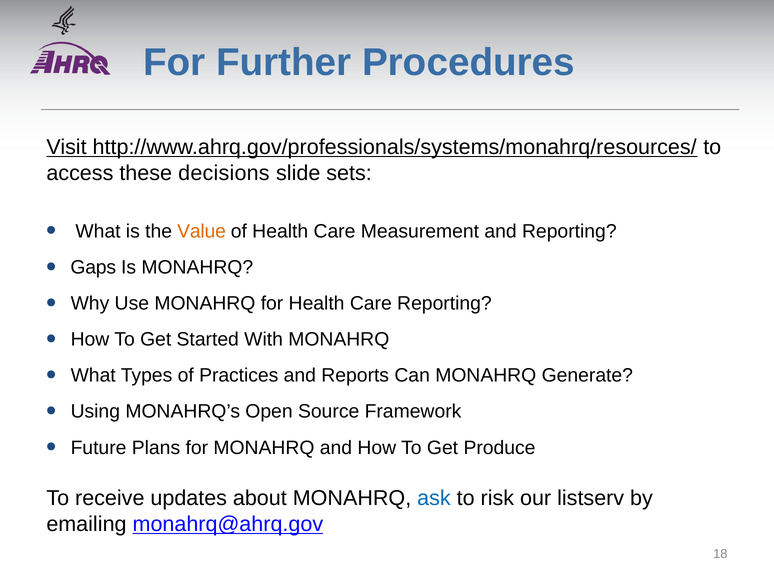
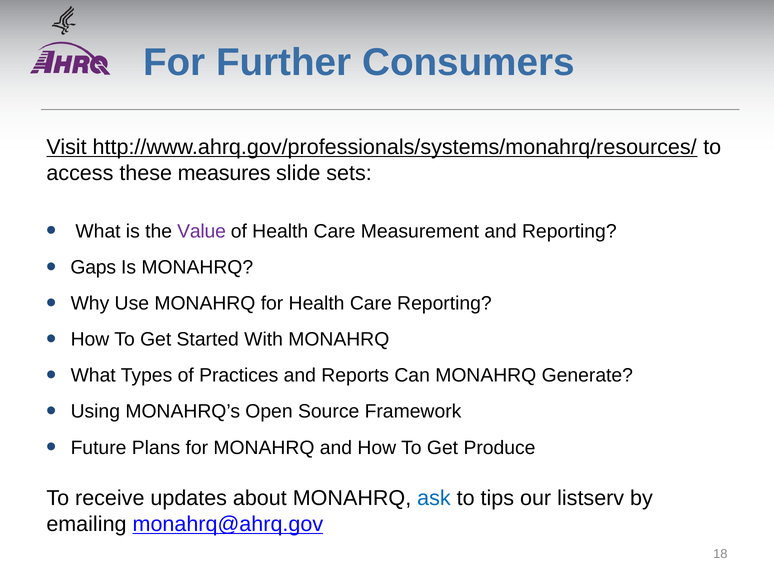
Procedures: Procedures -> Consumers (468, 63)
decisions: decisions -> measures (224, 173)
Value colour: orange -> purple (202, 231)
risk: risk -> tips (497, 499)
